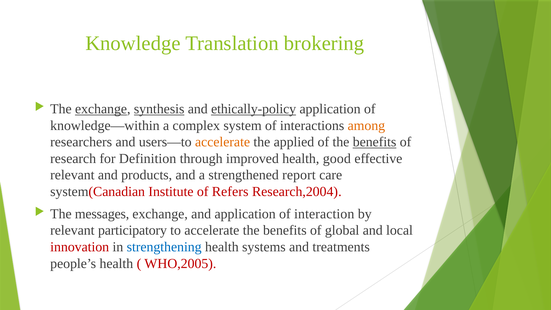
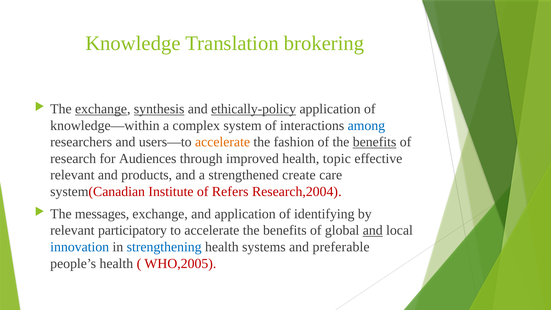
among colour: orange -> blue (366, 125)
applied: applied -> fashion (294, 142)
Definition: Definition -> Audiences (148, 159)
good: good -> topic (337, 159)
report: report -> create (299, 175)
interaction: interaction -> identifying (324, 214)
and underline: none -> present (373, 230)
innovation colour: red -> blue (80, 247)
treatments: treatments -> preferable (341, 247)
